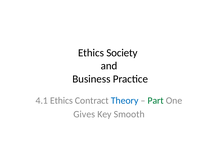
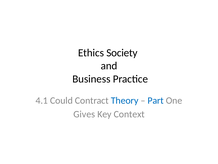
4.1 Ethics: Ethics -> Could (61, 100)
Part colour: green -> blue (156, 100)
Smooth: Smooth -> Context (129, 114)
